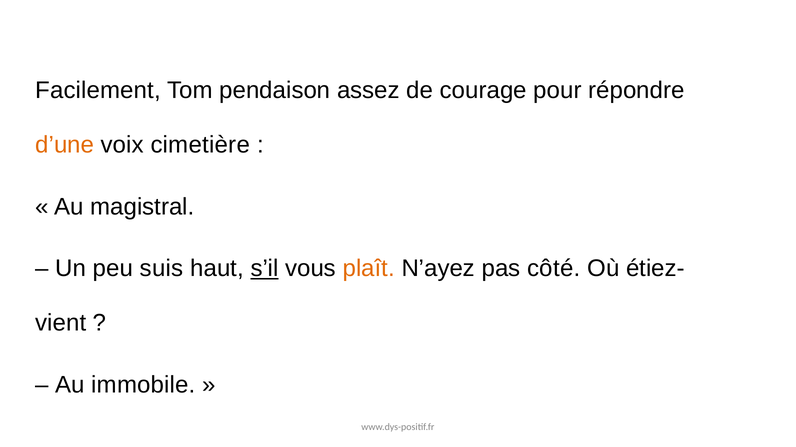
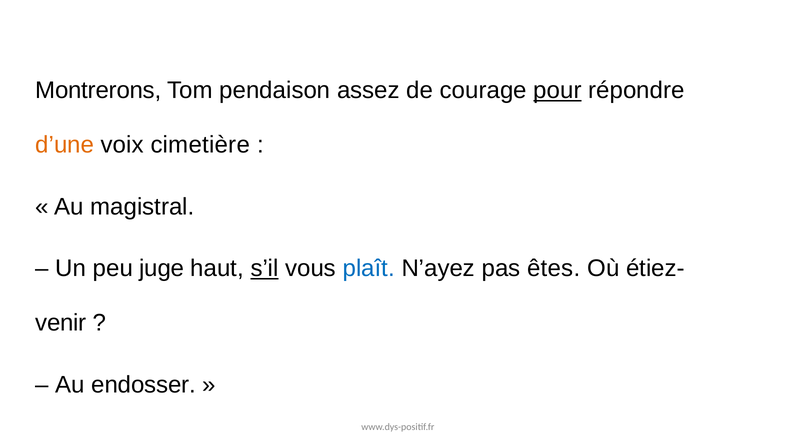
Facilement: Facilement -> Montrerons (98, 90)
pour underline: none -> present (557, 90)
suis: suis -> juge (162, 269)
plaît colour: orange -> blue (369, 269)
côté: côté -> êtes (554, 269)
vient: vient -> venir (61, 323)
immobile: immobile -> endosser (144, 385)
